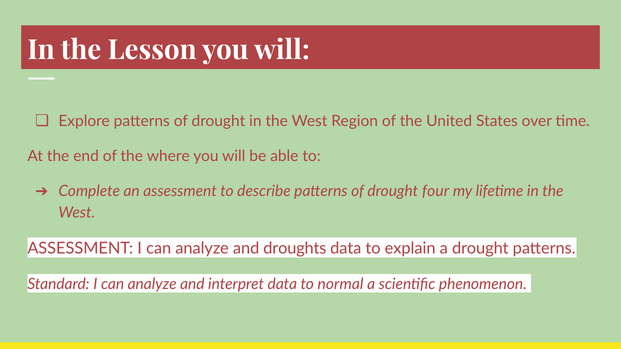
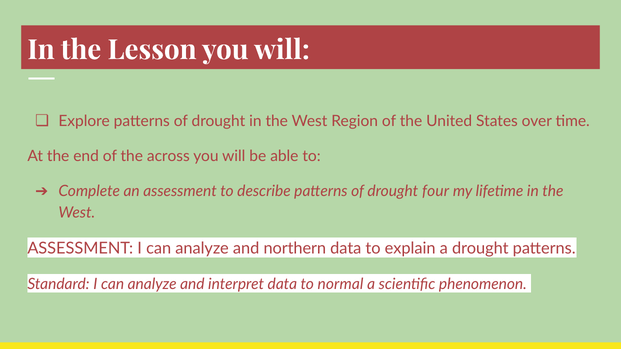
where: where -> across (168, 156)
droughts: droughts -> northern (295, 249)
